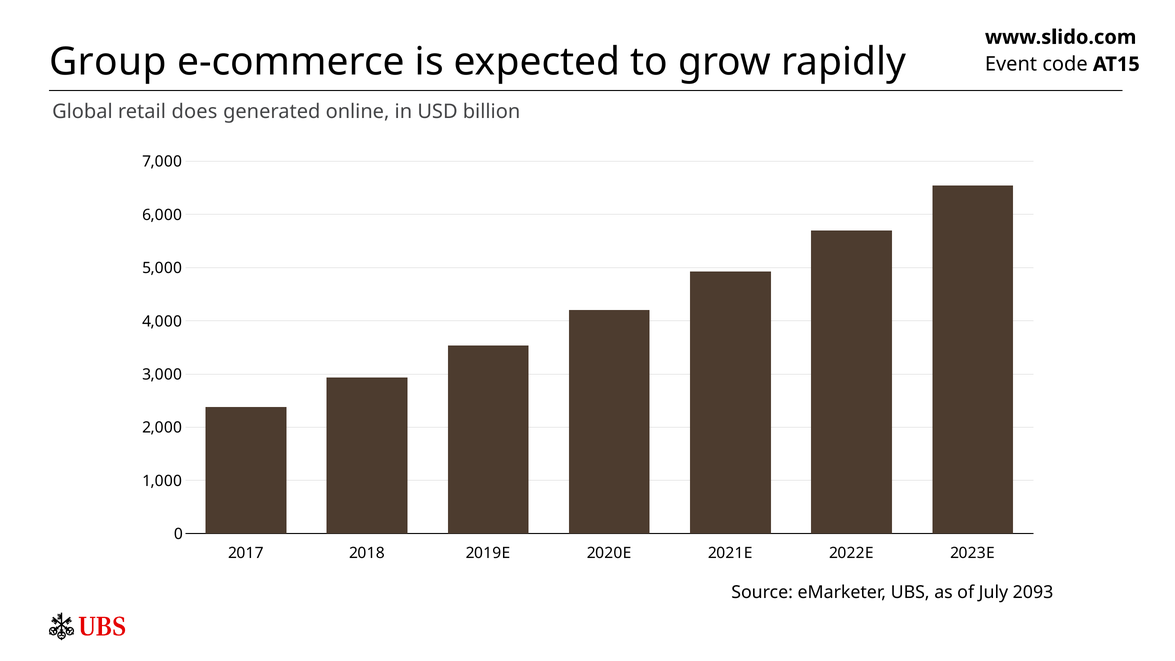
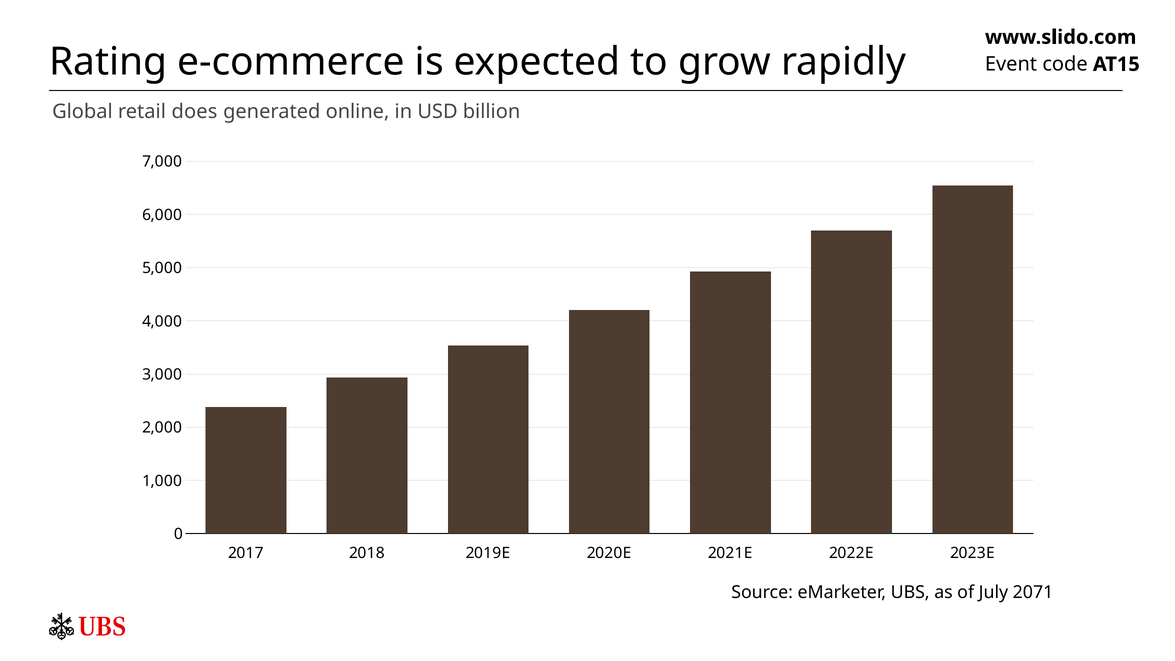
Group: Group -> Rating (108, 62)
2093: 2093 -> 2071 (1033, 592)
